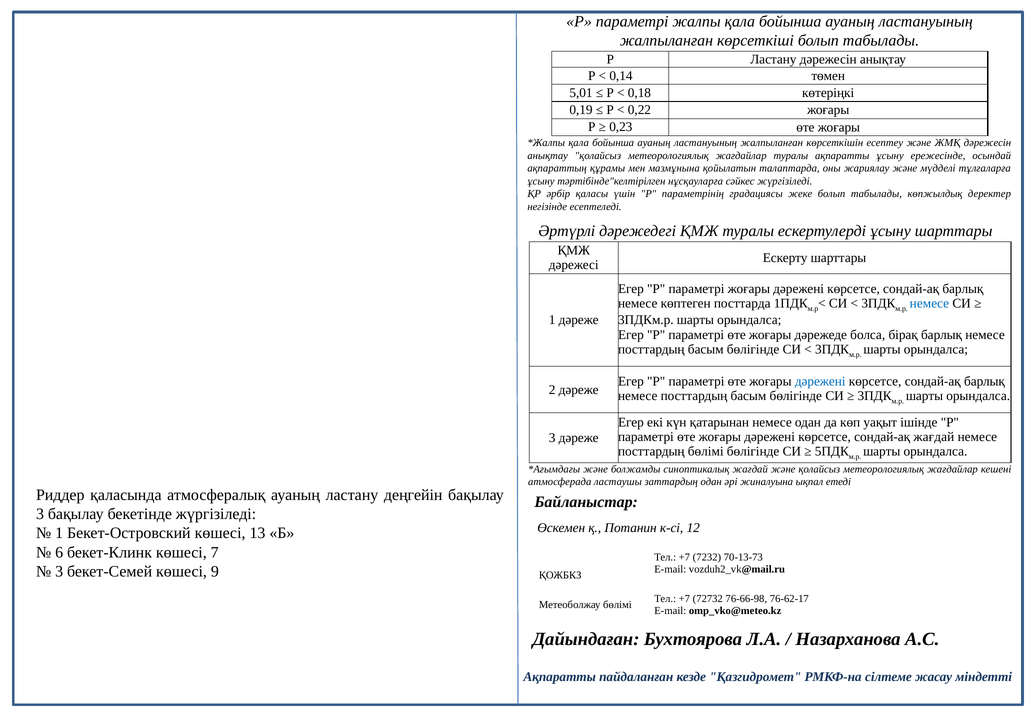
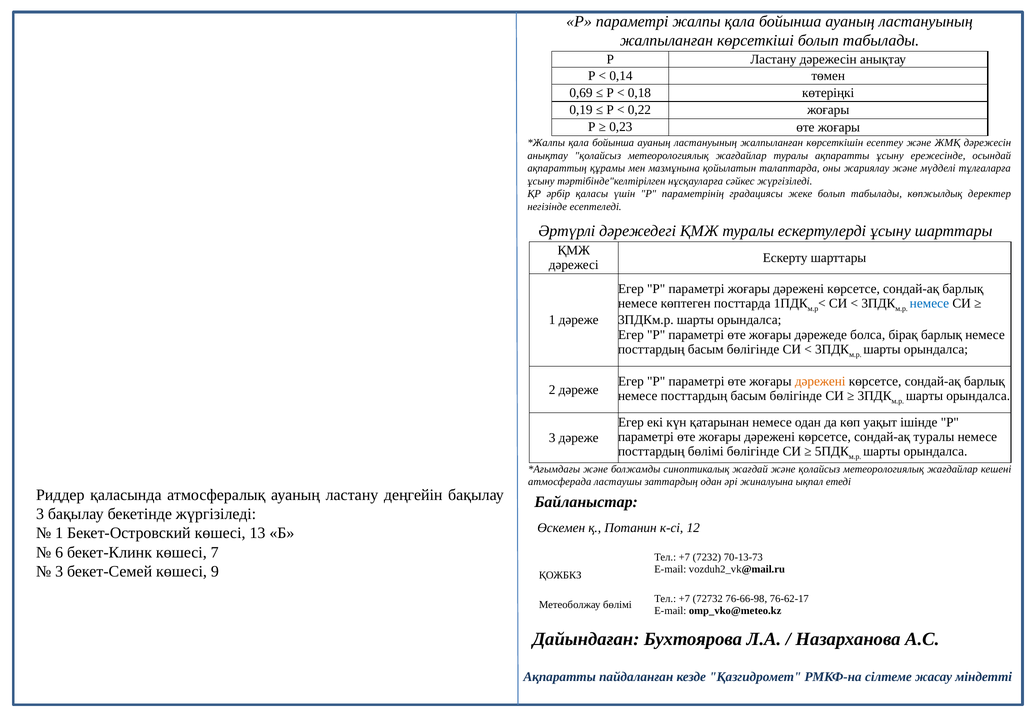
5,01: 5,01 -> 0,69 (581, 93)
дәрежені colour: blue -> orange (820, 381)
сондай-ақ жағдай: жағдай -> туралы (934, 437)
